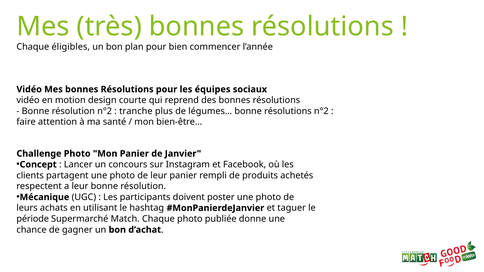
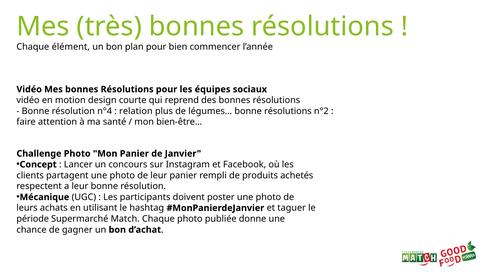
éligibles: éligibles -> élément (71, 47)
résolution n°2: n°2 -> n°4 (105, 111)
tranche: tranche -> relation (136, 111)
